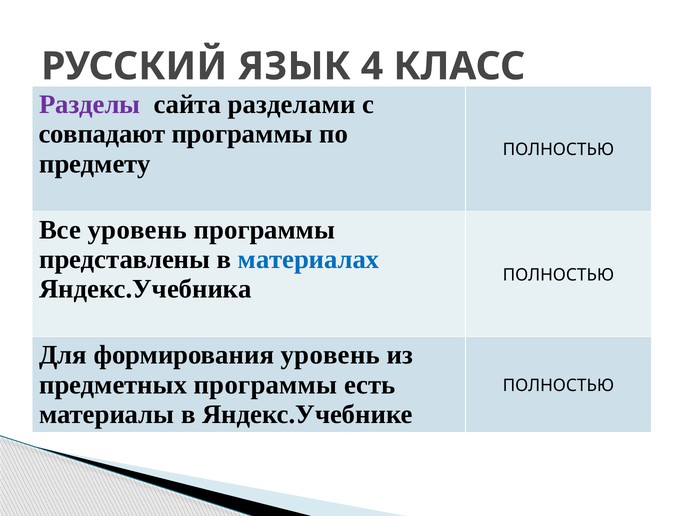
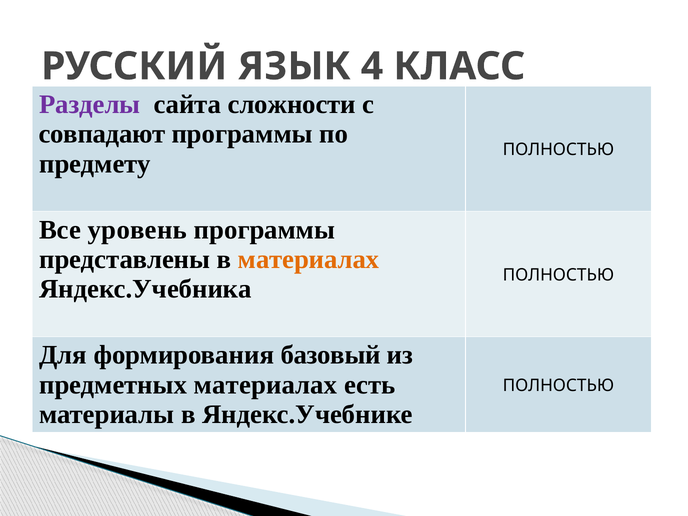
разделами: разделами -> сложности (292, 104)
материалах colour: blue -> orange (309, 259)
формирования уровень: уровень -> базовый (331, 355)
предметных программы: программы -> материалах (266, 385)
